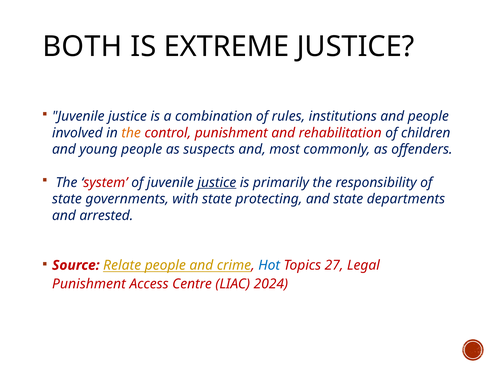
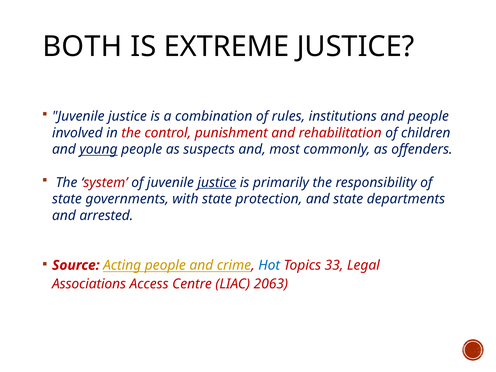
the colour: orange -> red (131, 133)
young underline: none -> present (99, 149)
protecting: protecting -> protection (269, 199)
Relate: Relate -> Acting (122, 265)
27: 27 -> 33 (334, 265)
Punishment: Punishment -> Associations (89, 284)
2024: 2024 -> 2063 (271, 284)
